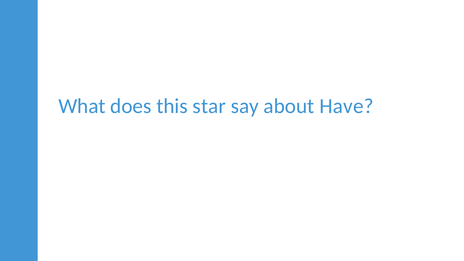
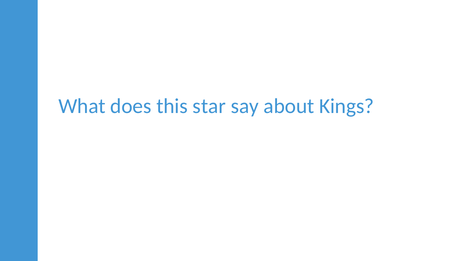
Have: Have -> Kings (347, 106)
